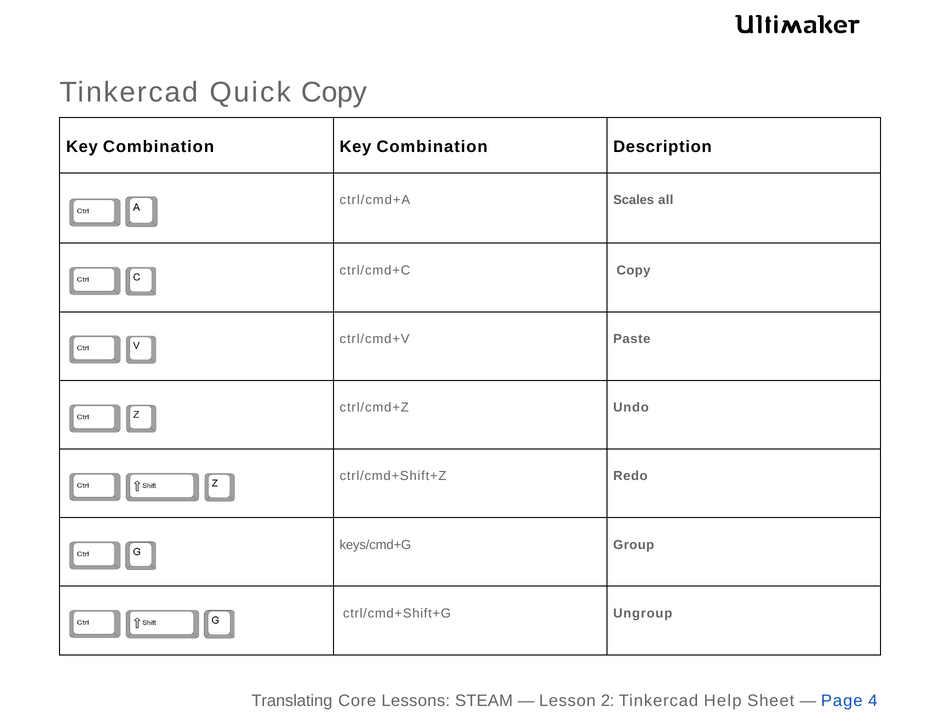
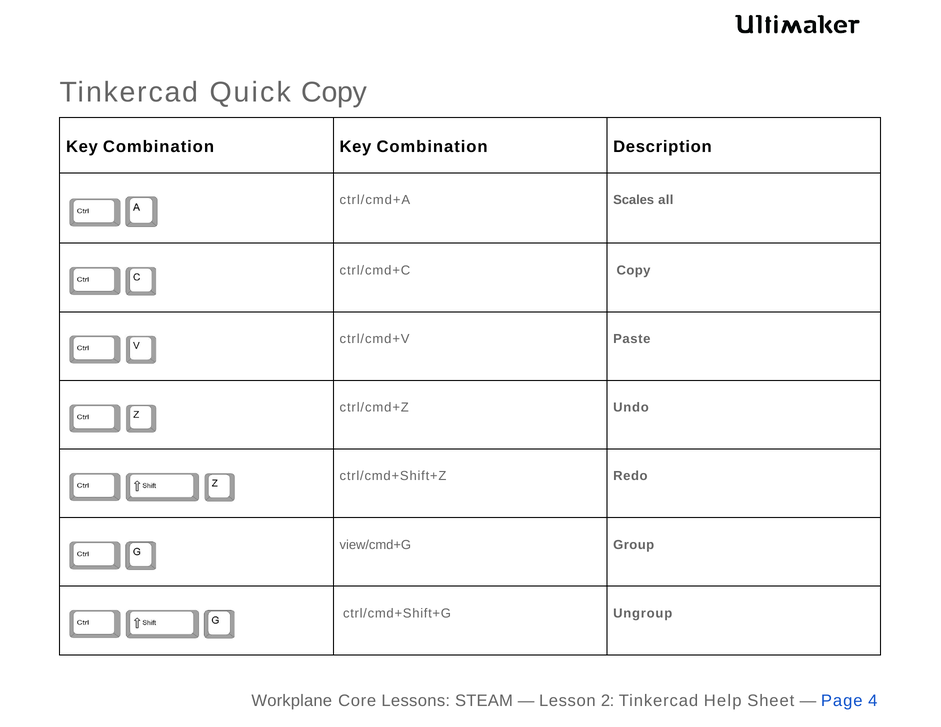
keys/cmd+G: keys/cmd+G -> view/cmd+G (375, 545)
Translating: Translating -> Workplane (292, 701)
